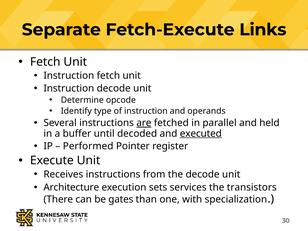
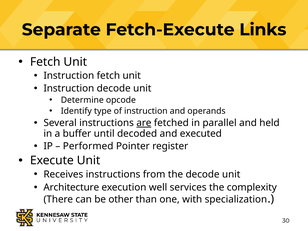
executed underline: present -> none (201, 134)
sets: sets -> well (158, 187)
transistors: transistors -> complexity (252, 187)
gates: gates -> other (121, 199)
